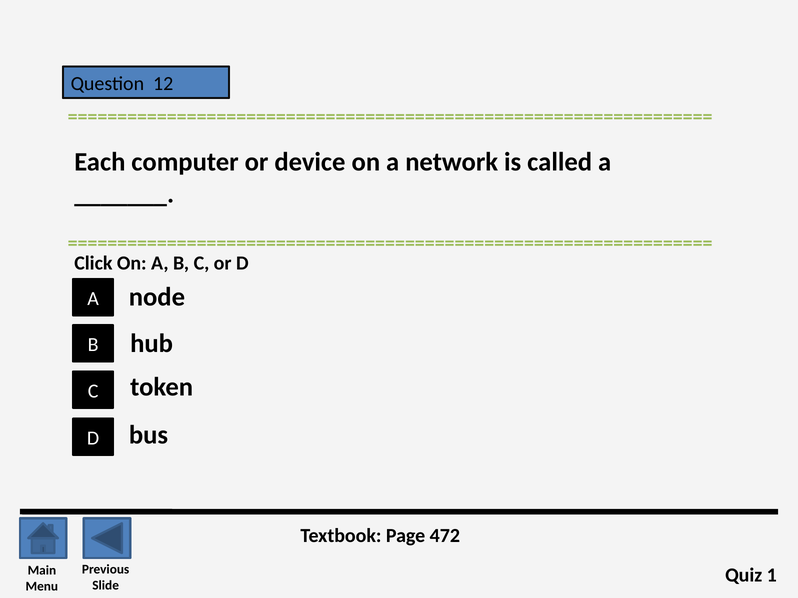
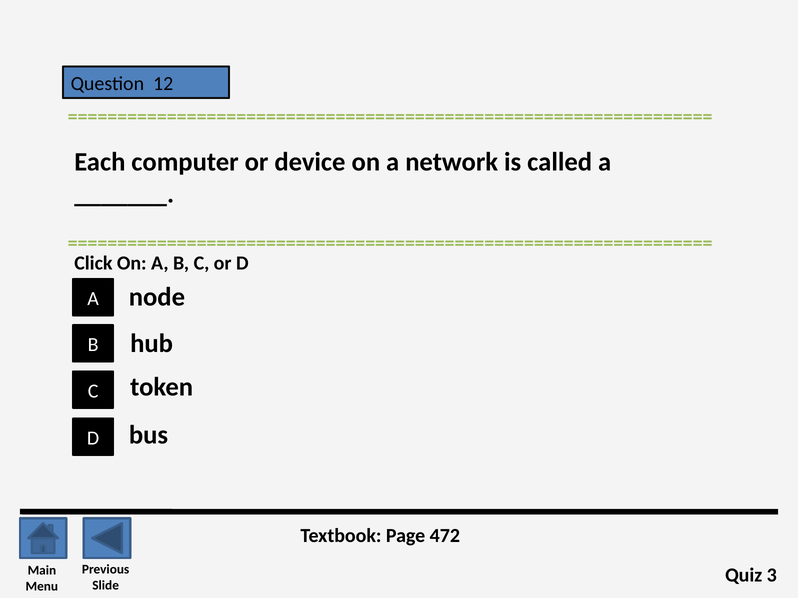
1: 1 -> 3 (772, 576)
